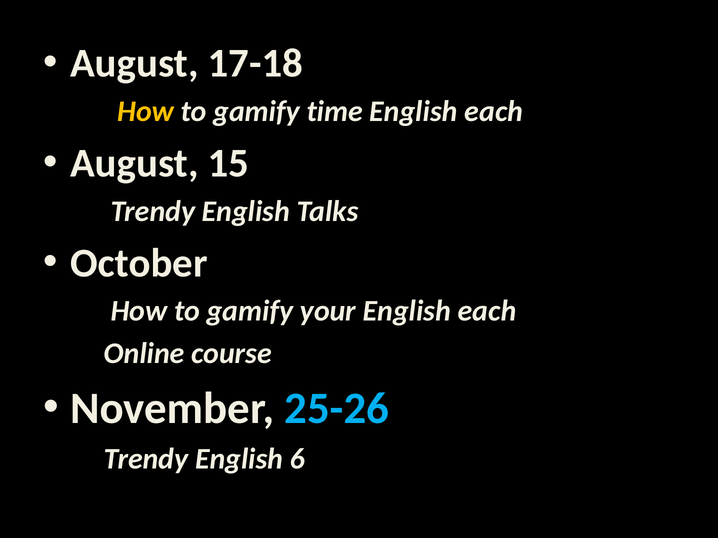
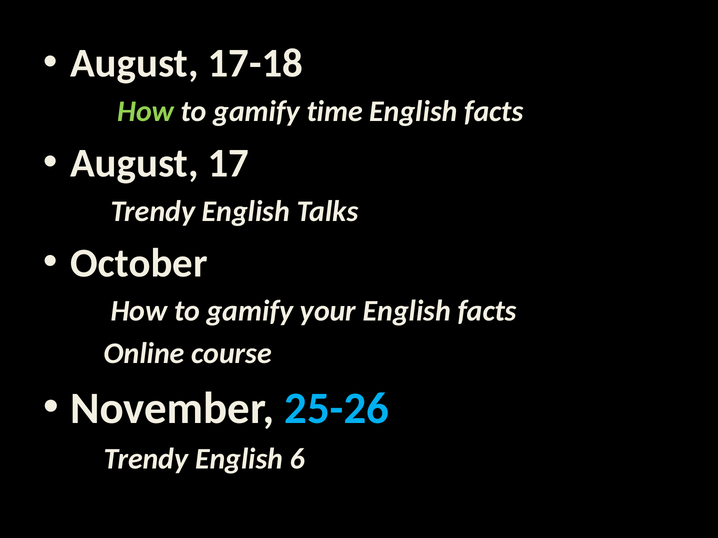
How colour: yellow -> light green (146, 112)
each: each -> facts (494, 112)
15: 15 -> 17 (228, 163)
your English each: each -> facts (487, 311)
